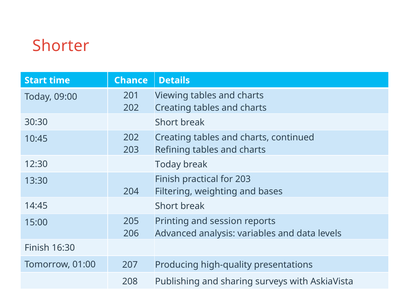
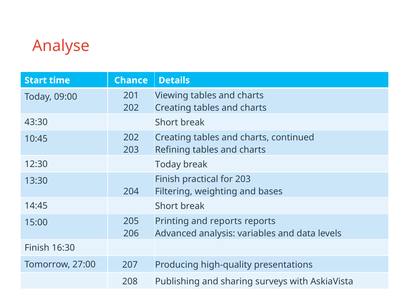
Shorter: Shorter -> Analyse (61, 46)
30:30: 30:30 -> 43:30 (36, 122)
and session: session -> reports (226, 221)
01:00: 01:00 -> 27:00 (84, 264)
